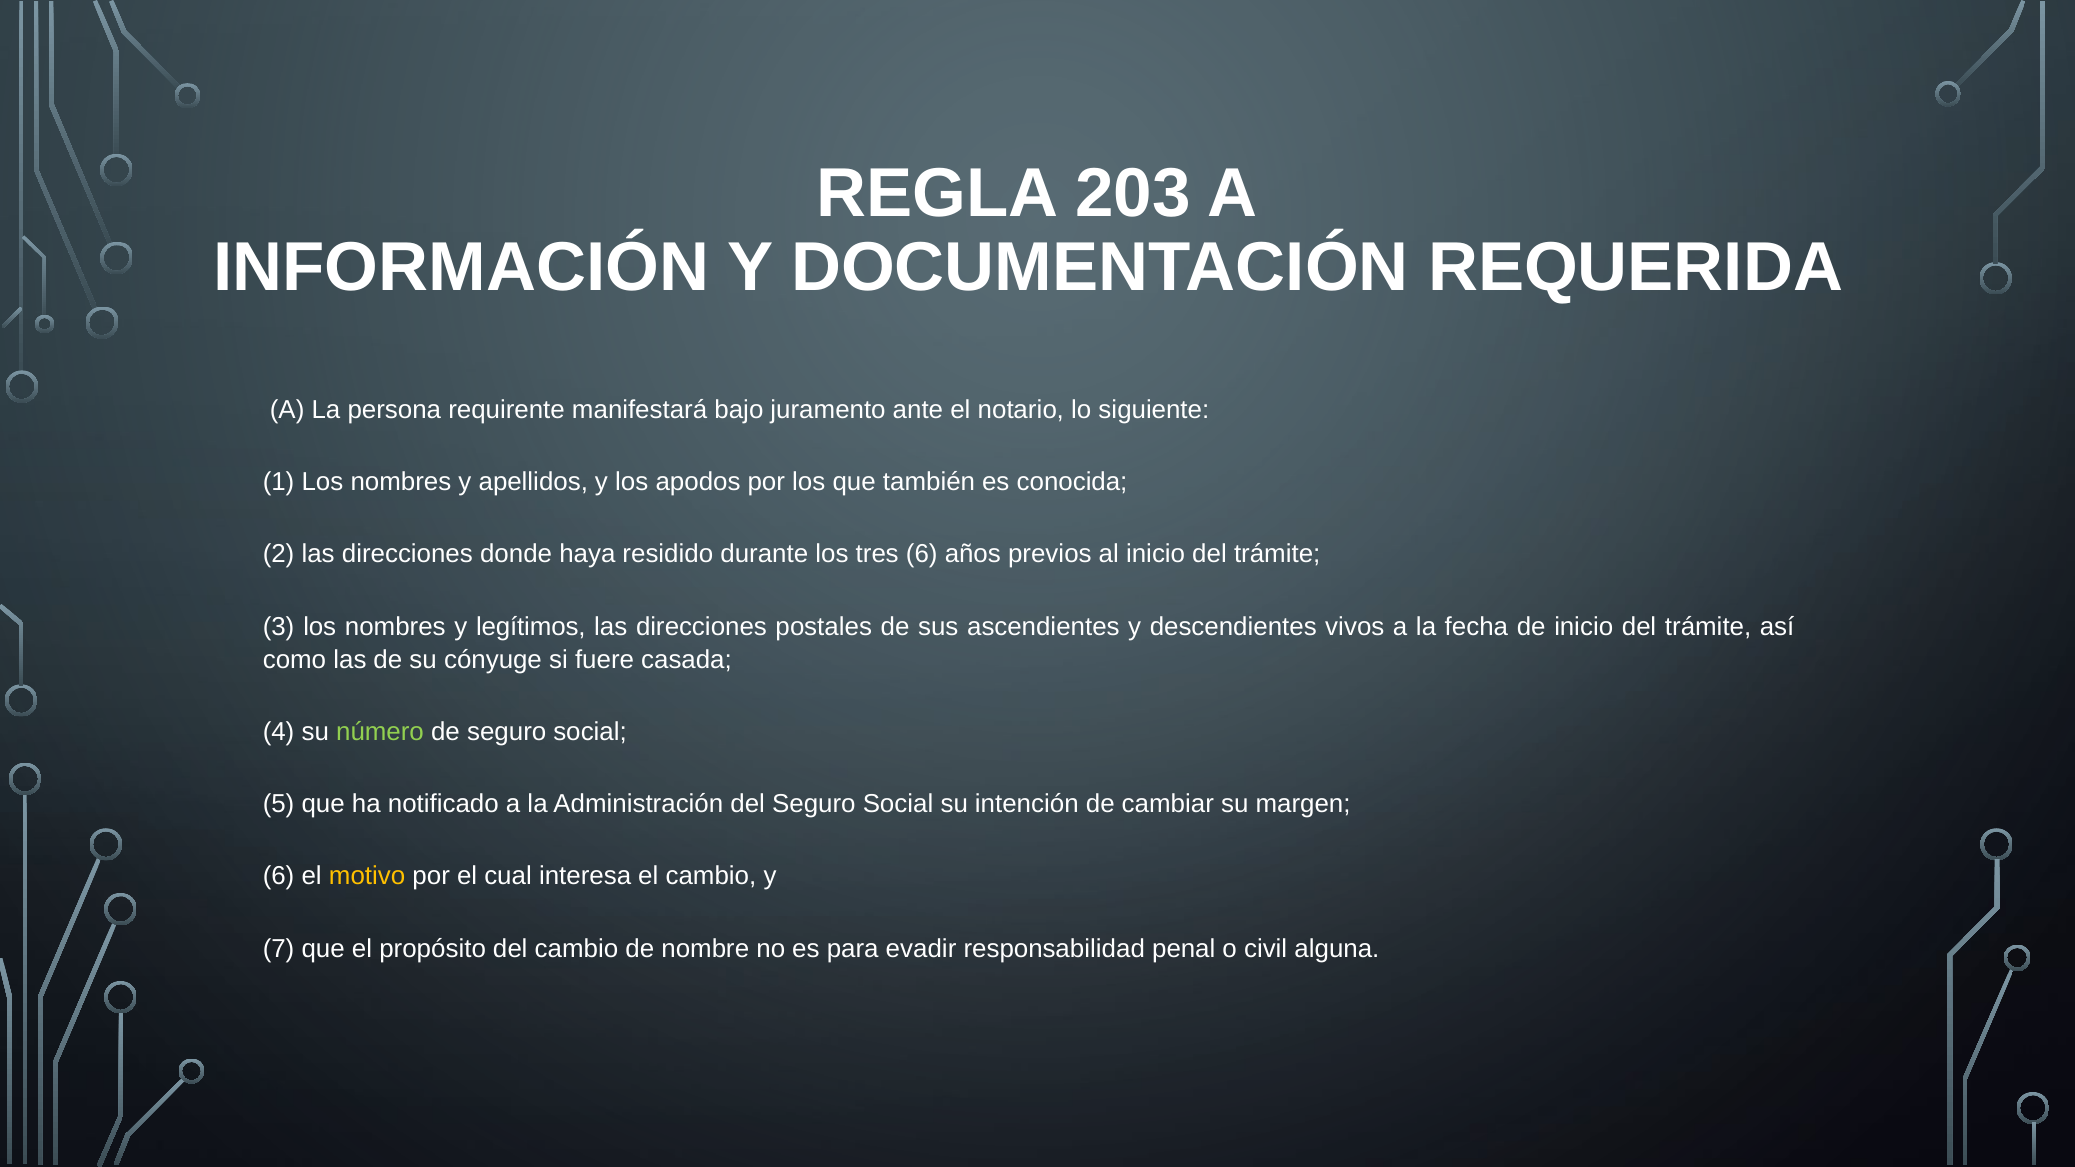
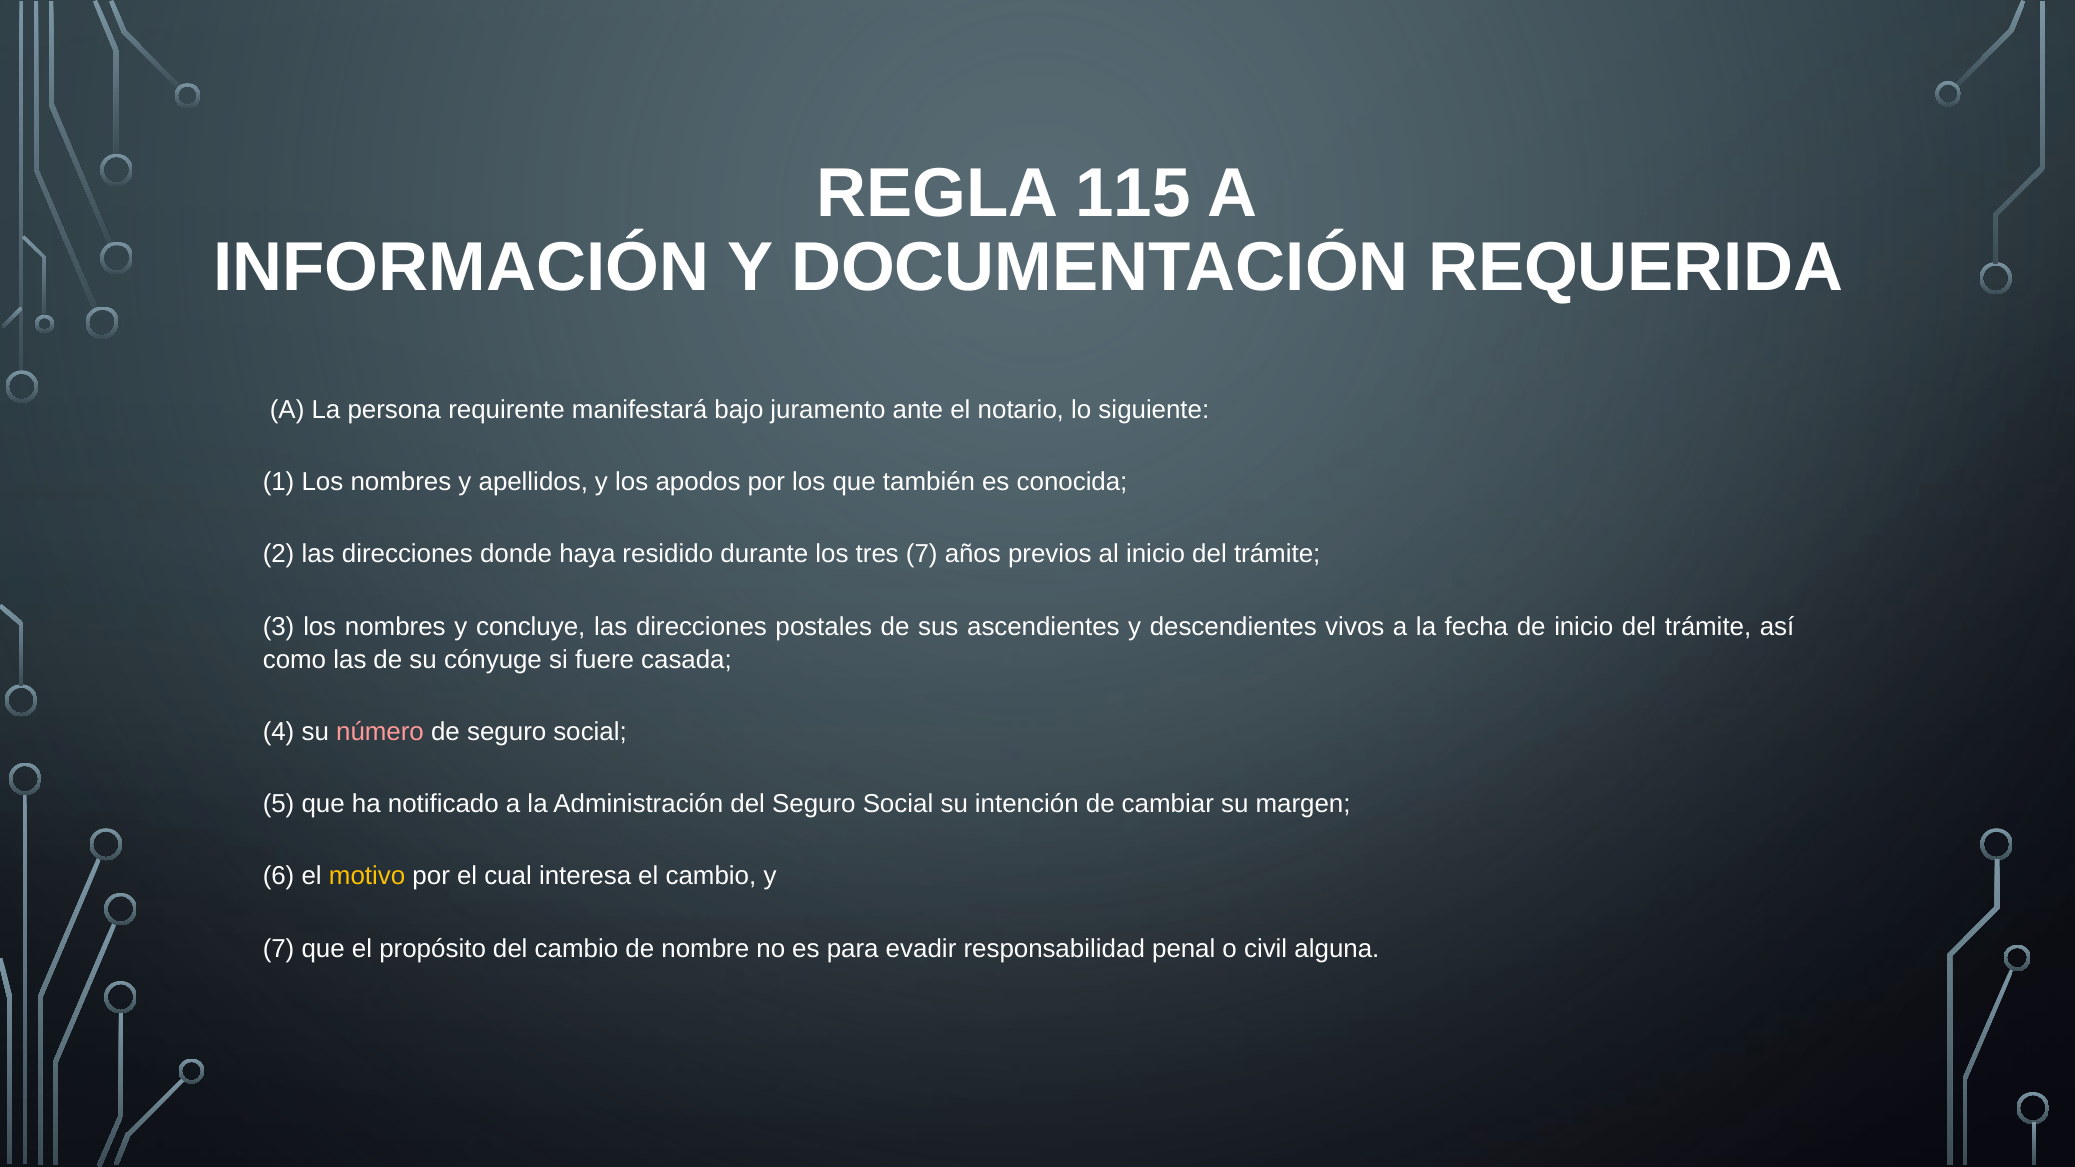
203: 203 -> 115 (1133, 193)
tres 6: 6 -> 7 (922, 555)
legítimos: legítimos -> concluye (531, 627)
número colour: light green -> pink (380, 732)
